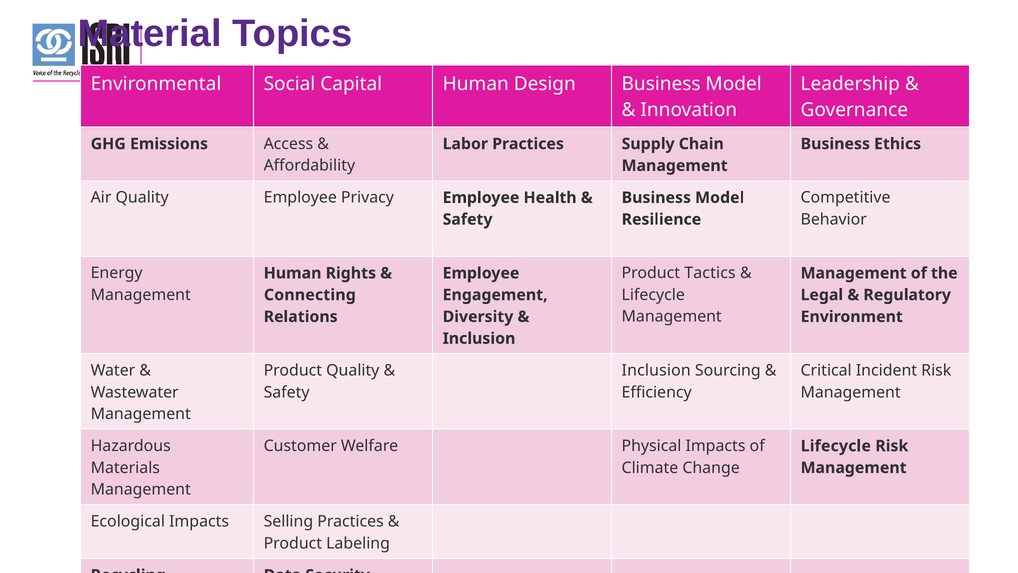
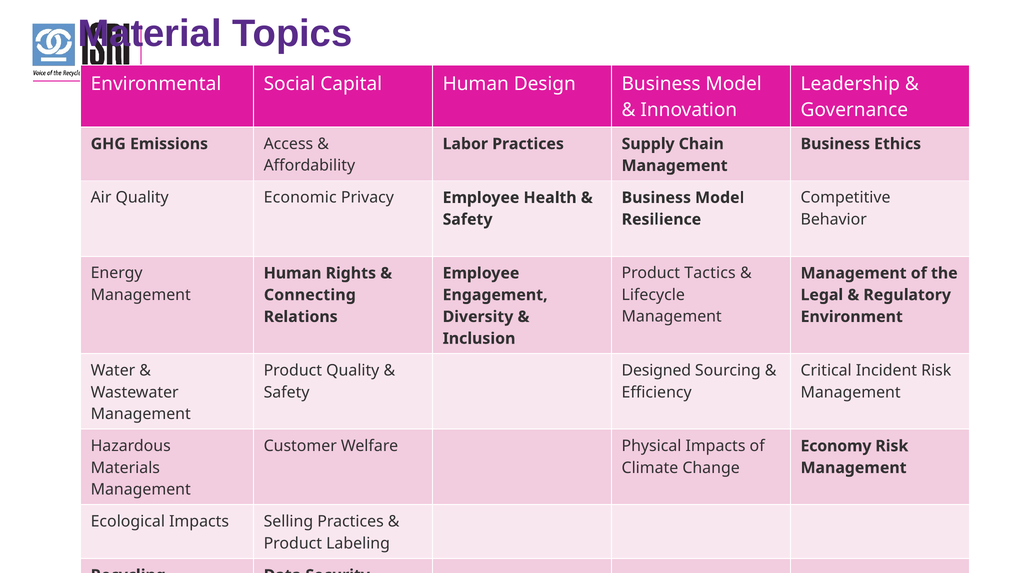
Quality Employee: Employee -> Economic (300, 198)
Inclusion: Inclusion -> Designed (656, 370)
Lifecycle: Lifecycle -> Economy (836, 446)
